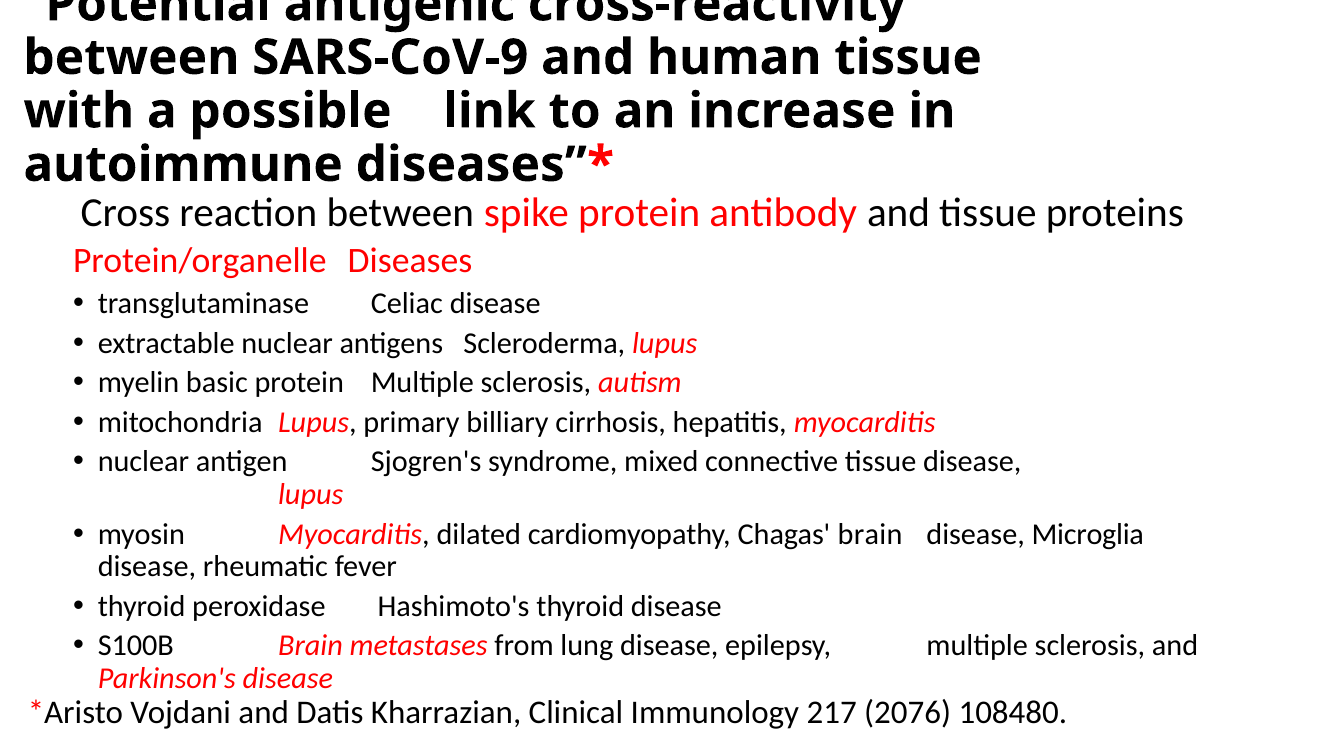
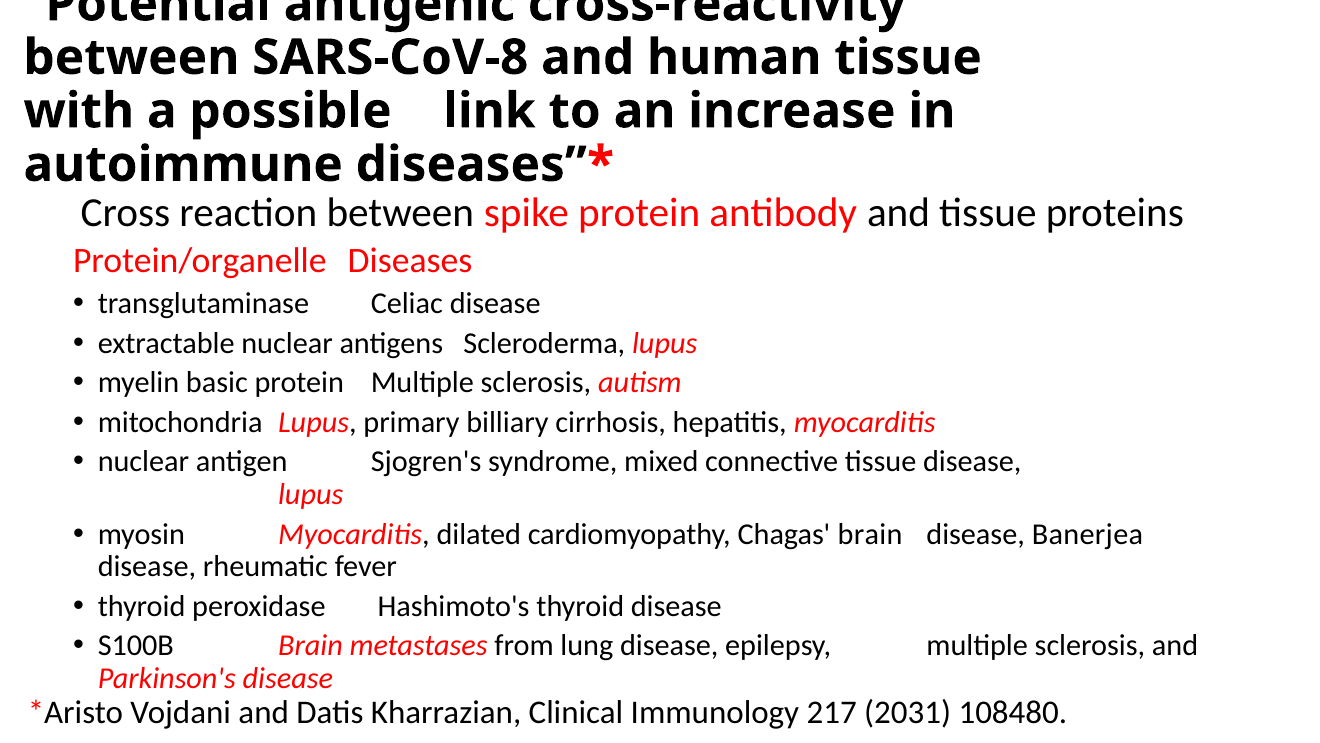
SARS-CoV-9: SARS-CoV-9 -> SARS-CoV-8 (390, 58)
Microglia: Microglia -> Banerjea (1087, 534)
2076: 2076 -> 2031 (908, 712)
